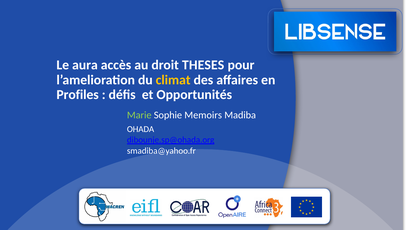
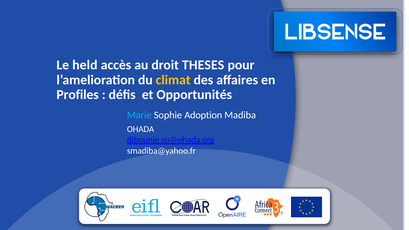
aura: aura -> held (85, 65)
Marie colour: light green -> light blue (139, 115)
Memoirs: Memoirs -> Adoption (203, 115)
